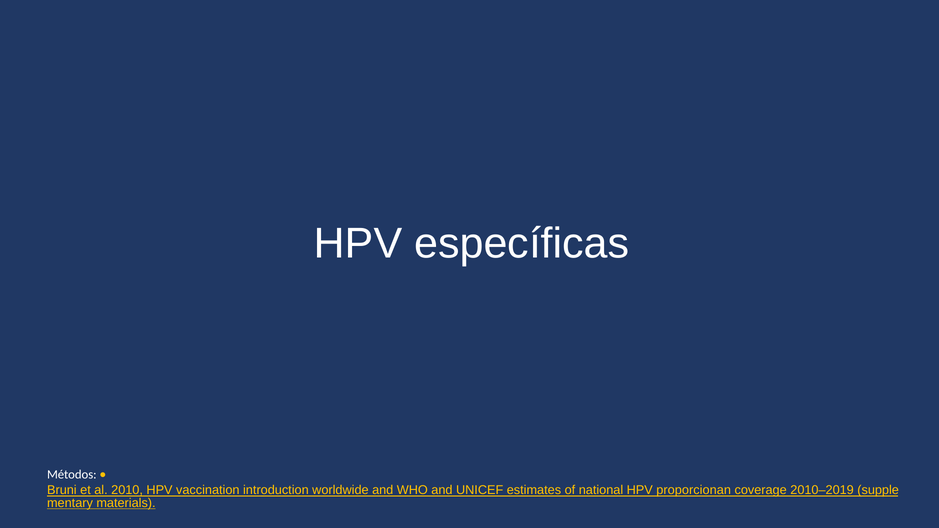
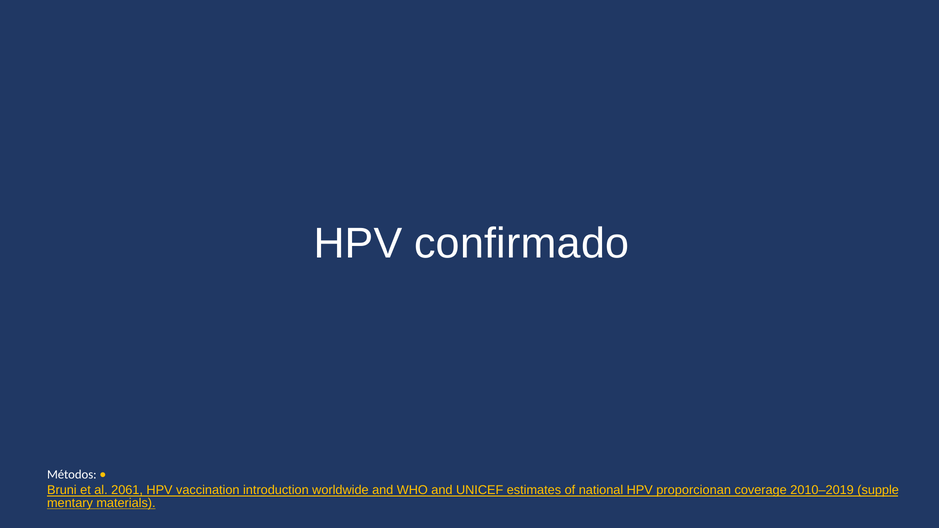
específicas: específicas -> confirmado (522, 244)
2010: 2010 -> 2061 (127, 490)
